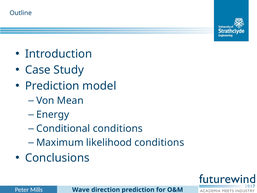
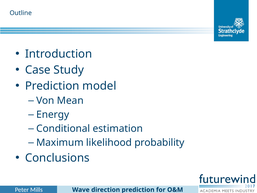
Conditional conditions: conditions -> estimation (118, 128)
likelihood conditions: conditions -> probability (159, 142)
